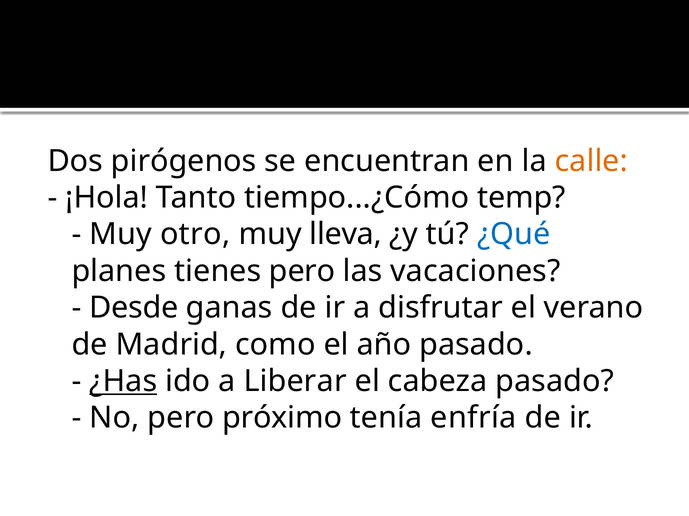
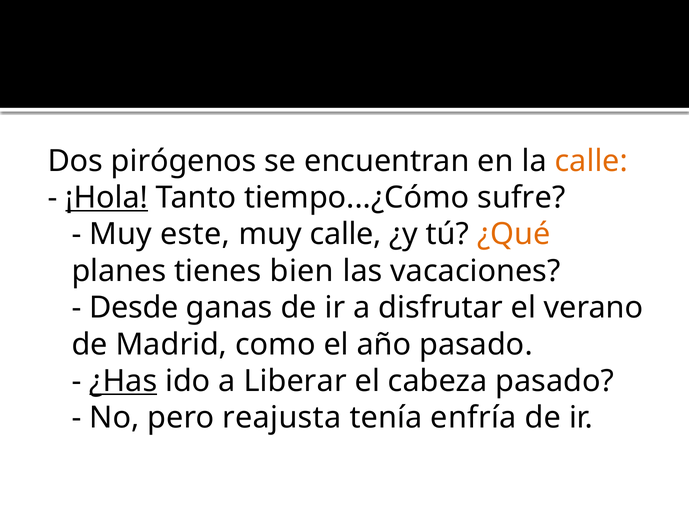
¡Hola underline: none -> present (107, 198)
temp: temp -> sufre (521, 198)
otro: otro -> este (195, 235)
muy lleva: lleva -> calle (346, 235)
¿Qué colour: blue -> orange (514, 235)
tienes pero: pero -> bien (302, 271)
próximo: próximo -> reajusta (282, 418)
